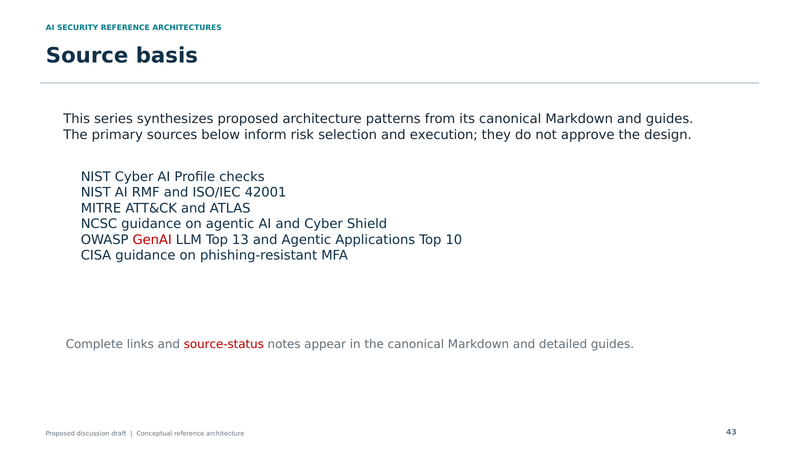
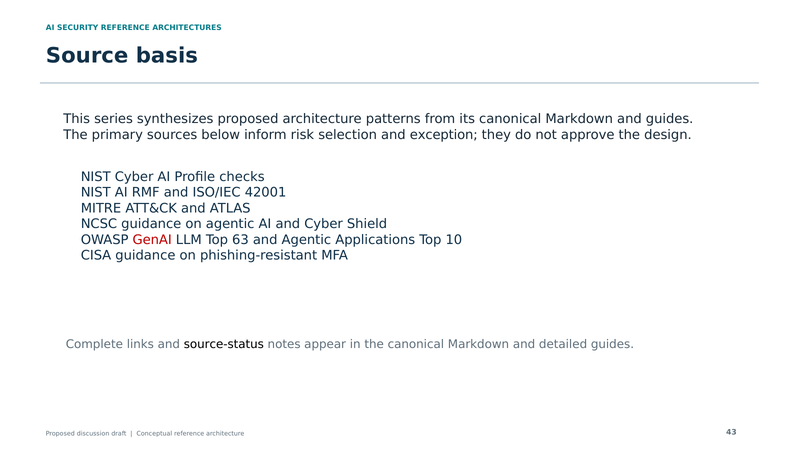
execution: execution -> exception (444, 135)
13: 13 -> 63 (240, 240)
source-status colour: red -> black (224, 345)
